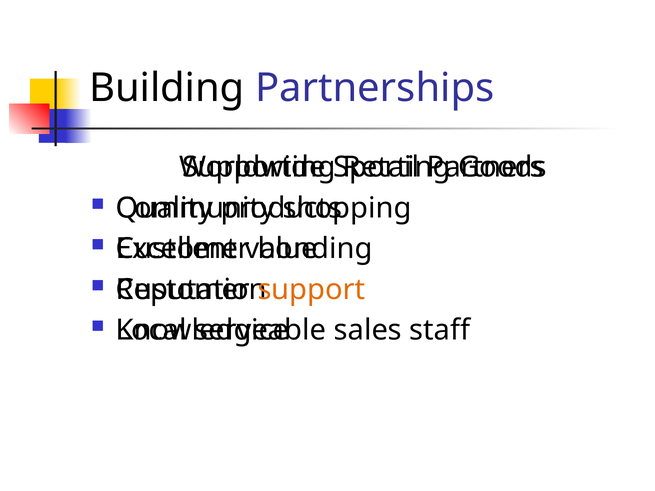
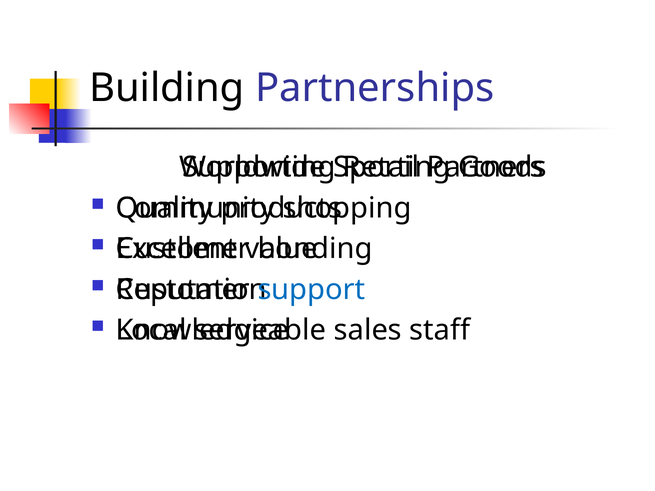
support colour: orange -> blue (311, 290)
